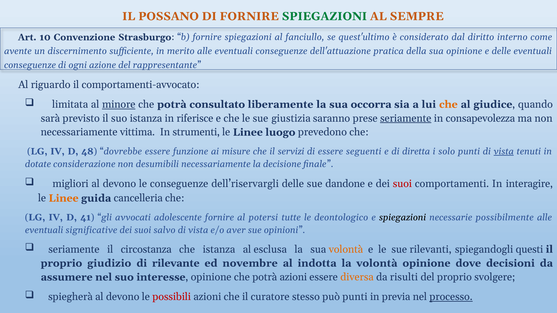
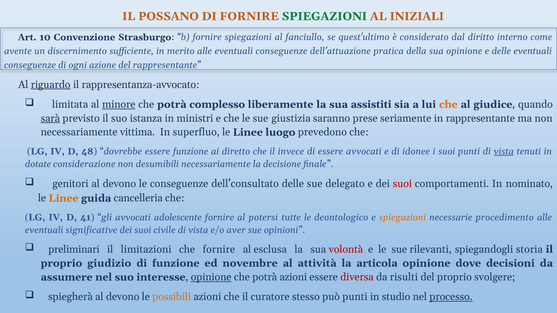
SEMPRE: SEMPRE -> INIZIALI (417, 16)
riguardo underline: none -> present (51, 85)
comportamenti-avvocato: comportamenti-avvocato -> rappresentanza-avvocato (141, 85)
consultato: consultato -> complesso (217, 104)
occorra: occorra -> assistiti (371, 104)
sarà underline: none -> present (50, 118)
riferisce: riferisce -> ministri (195, 118)
seriamente underline: present -> none (406, 118)
in consapevolezza: consapevolezza -> rappresentante (480, 118)
strumenti: strumenti -> superfluo (196, 132)
misure: misure -> diretto (236, 152)
servizi: servizi -> invece (291, 152)
essere seguenti: seguenti -> avvocati (364, 152)
diretta: diretta -> idonee (416, 152)
i solo: solo -> suoi (447, 152)
migliori: migliori -> genitori (70, 184)
dell’riservargli: dell’riservargli -> dell’consultato (245, 184)
dandone: dandone -> delegato (345, 184)
interagire: interagire -> nominato (529, 184)
spiegazioni colour: black -> orange (403, 218)
possibilmente: possibilmente -> procedimento (505, 218)
salvo: salvo -> civile (165, 230)
seriamente: seriamente -> preliminari (74, 249)
circostanza: circostanza -> limitazioni (146, 249)
che istanza: istanza -> fornire (219, 249)
volontà colour: orange -> red (346, 249)
questi: questi -> storia (529, 249)
di rilevante: rilevante -> funzione (176, 263)
indotta: indotta -> attività (317, 263)
la volontà: volontà -> articola (377, 263)
opinione underline: none -> present (211, 277)
diversa colour: orange -> red (357, 277)
possibili colour: red -> orange (172, 297)
previa: previa -> studio (396, 297)
